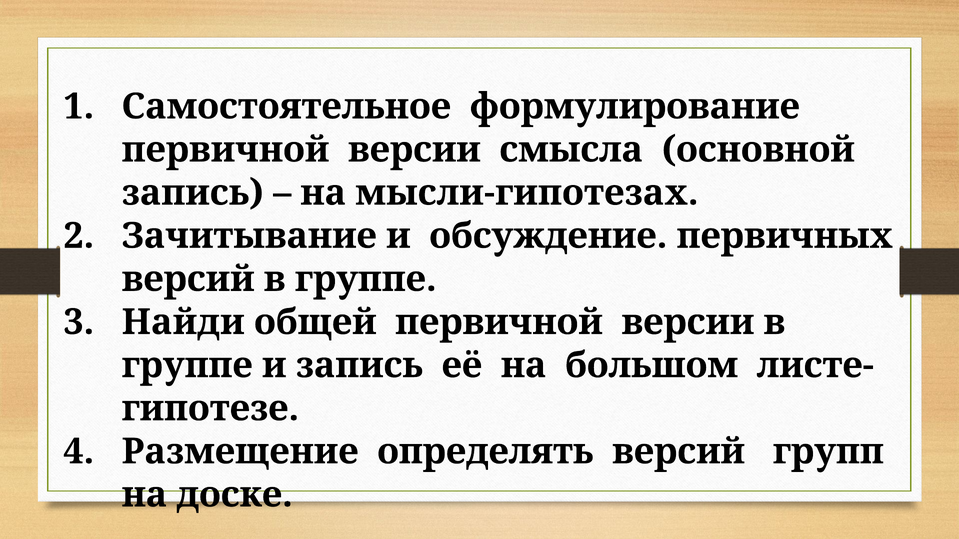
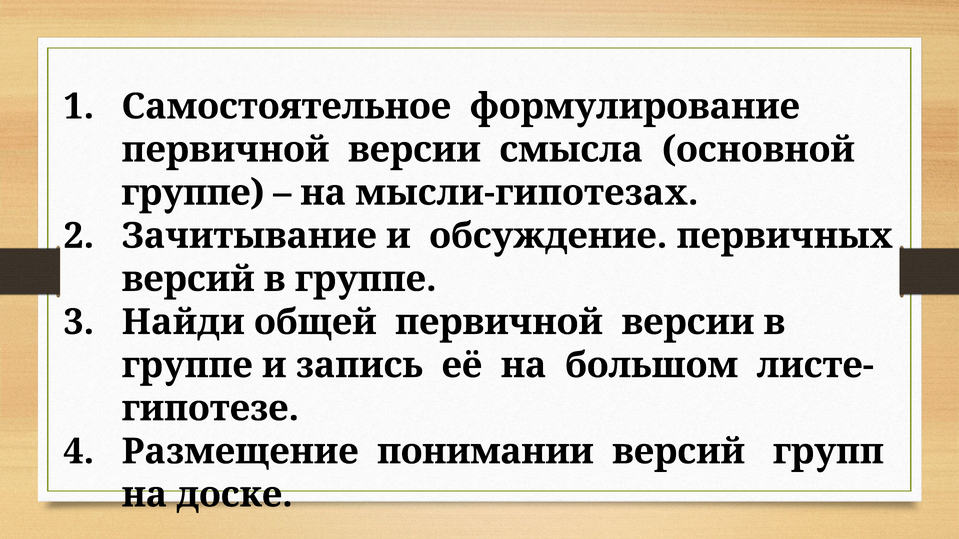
запись: запись -> группе (193, 193)
определять: определять -> понимании (485, 452)
